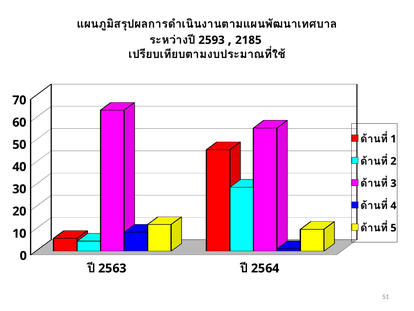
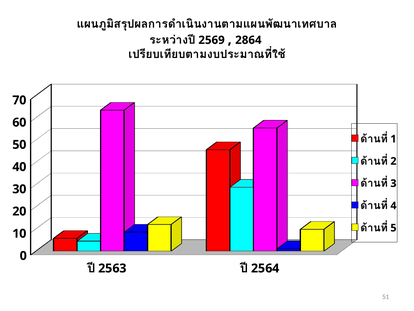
2593: 2593 -> 2569 (212, 40)
2185: 2185 -> 2864 (248, 40)
